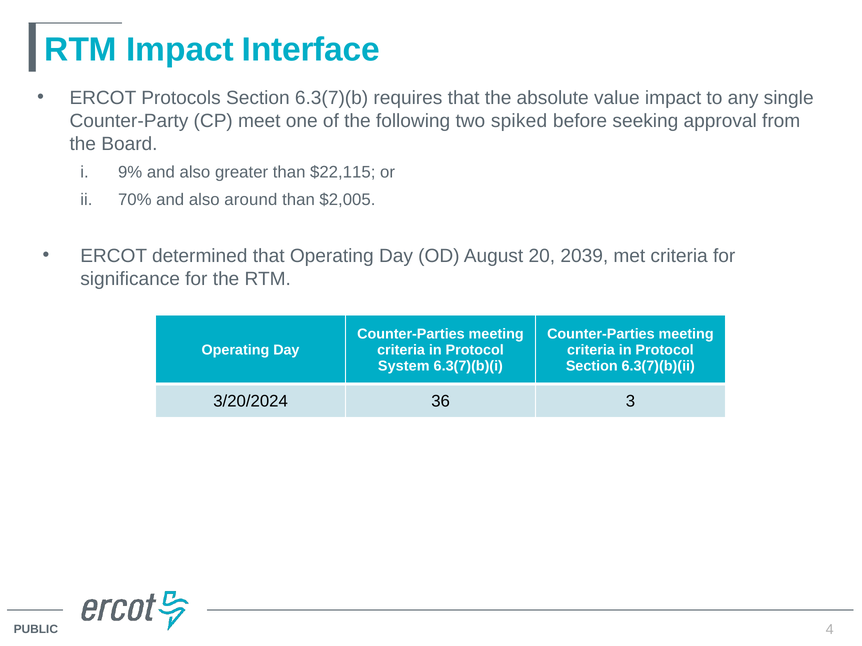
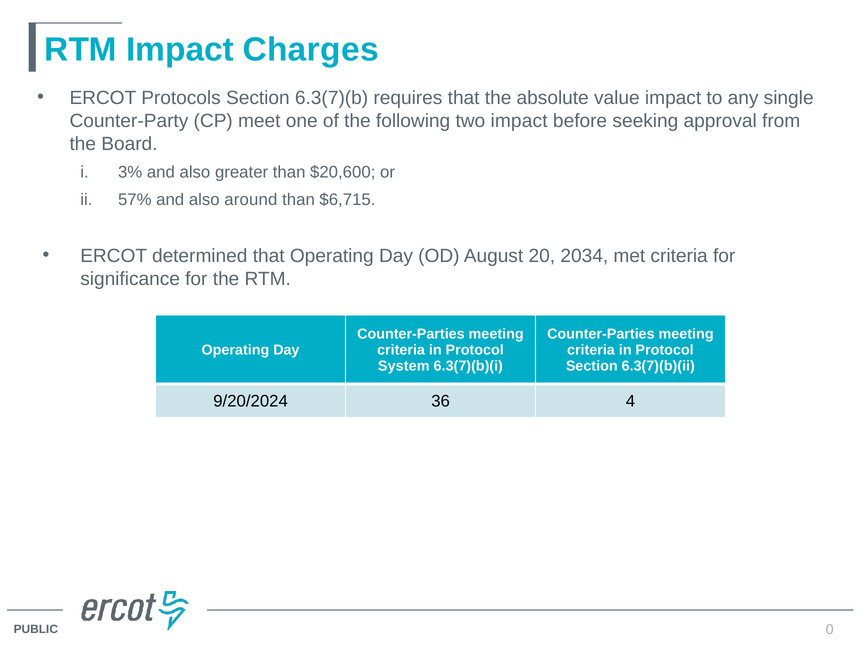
Interface: Interface -> Charges (311, 50)
two spiked: spiked -> impact (519, 121)
9%: 9% -> 3% (130, 172)
$22,115: $22,115 -> $20,600 (343, 172)
70%: 70% -> 57% (135, 200)
$2,005: $2,005 -> $6,715 (347, 200)
2039: 2039 -> 2034 (584, 256)
3/20/2024: 3/20/2024 -> 9/20/2024 (251, 401)
3: 3 -> 4 (631, 401)
4: 4 -> 0 (830, 630)
